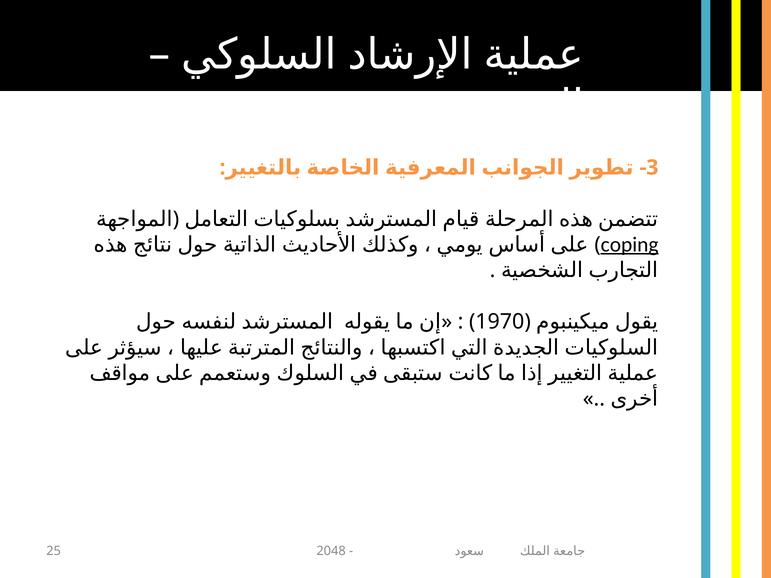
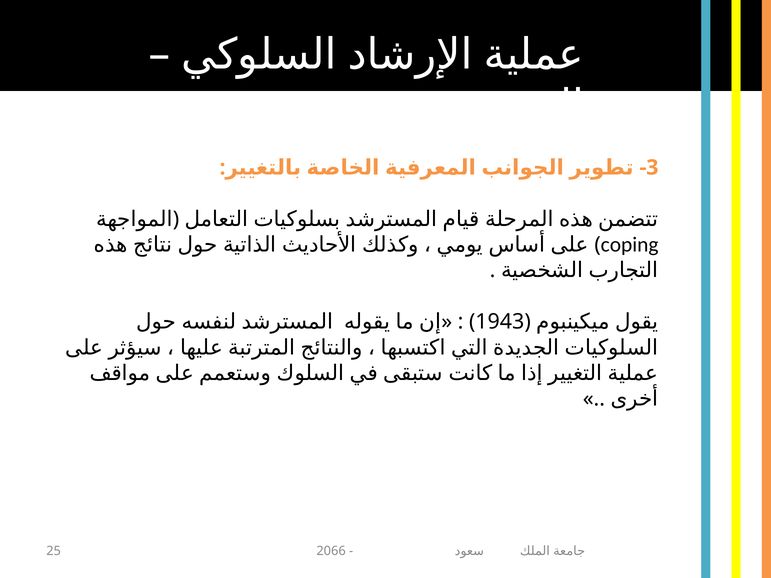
coping underline: present -> none (630, 245)
1970: 1970 -> 1943 (500, 322)
2048: 2048 -> 2066 (331, 551)
